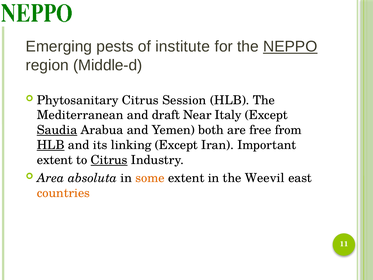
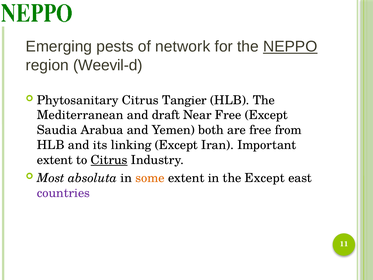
institute: institute -> network (183, 47)
Middle-d: Middle-d -> Weevil-d (108, 65)
Session: Session -> Tangier (184, 100)
Near Italy: Italy -> Free (228, 115)
Saudia underline: present -> none (57, 130)
HLB underline: present -> none (51, 145)
Area: Area -> Most (51, 178)
the Weevil: Weevil -> Except (265, 178)
countries colour: orange -> purple (63, 193)
